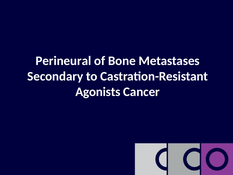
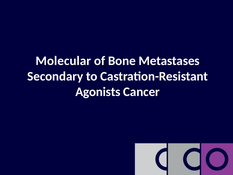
Perineural: Perineural -> Molecular (63, 61)
